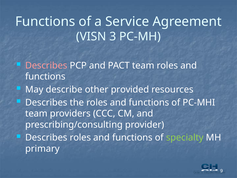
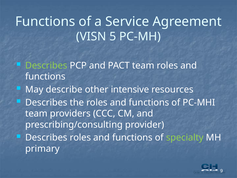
3: 3 -> 5 (113, 36)
Describes colour: pink -> light green (46, 65)
provided: provided -> intensive (130, 89)
